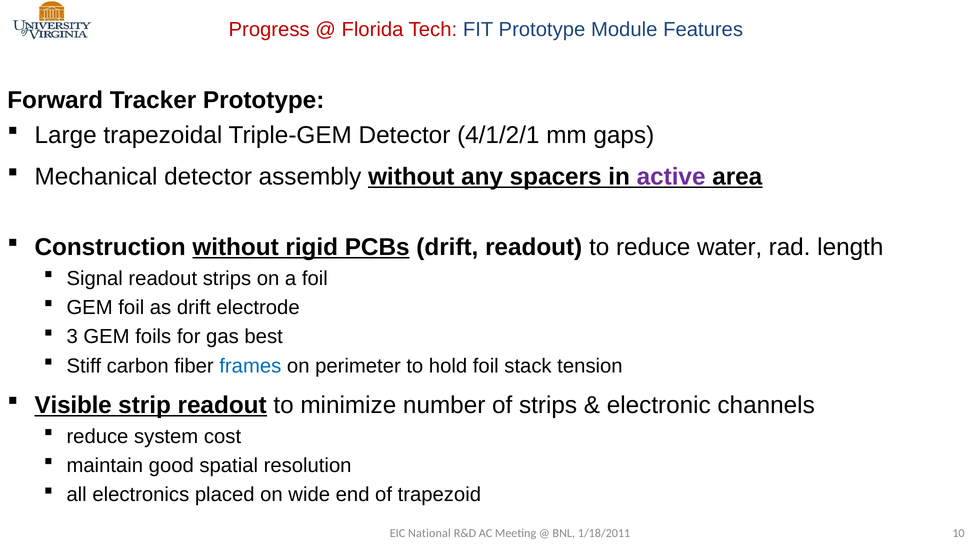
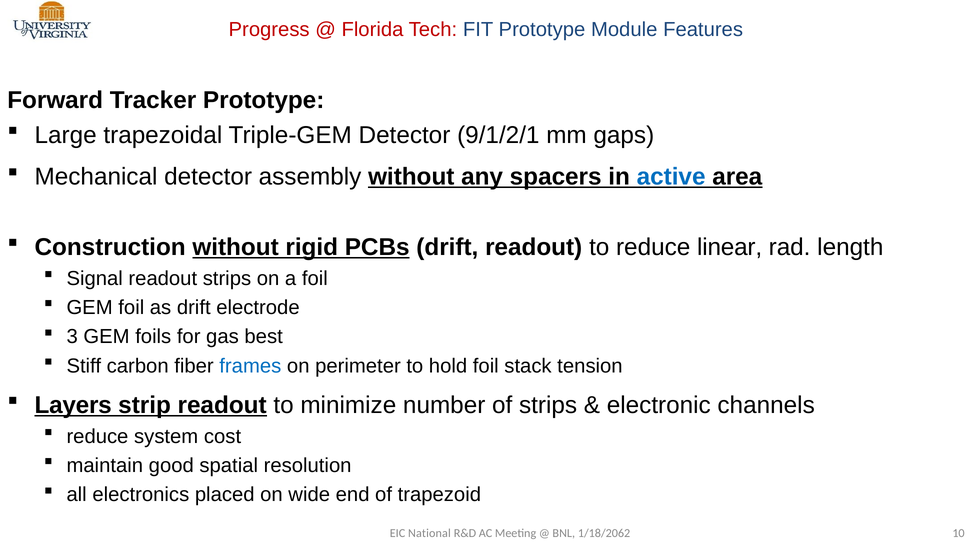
4/1/2/1: 4/1/2/1 -> 9/1/2/1 (498, 135)
active colour: purple -> blue (671, 176)
water: water -> linear (730, 247)
Visible: Visible -> Layers (73, 405)
1/18/2011: 1/18/2011 -> 1/18/2062 (604, 533)
